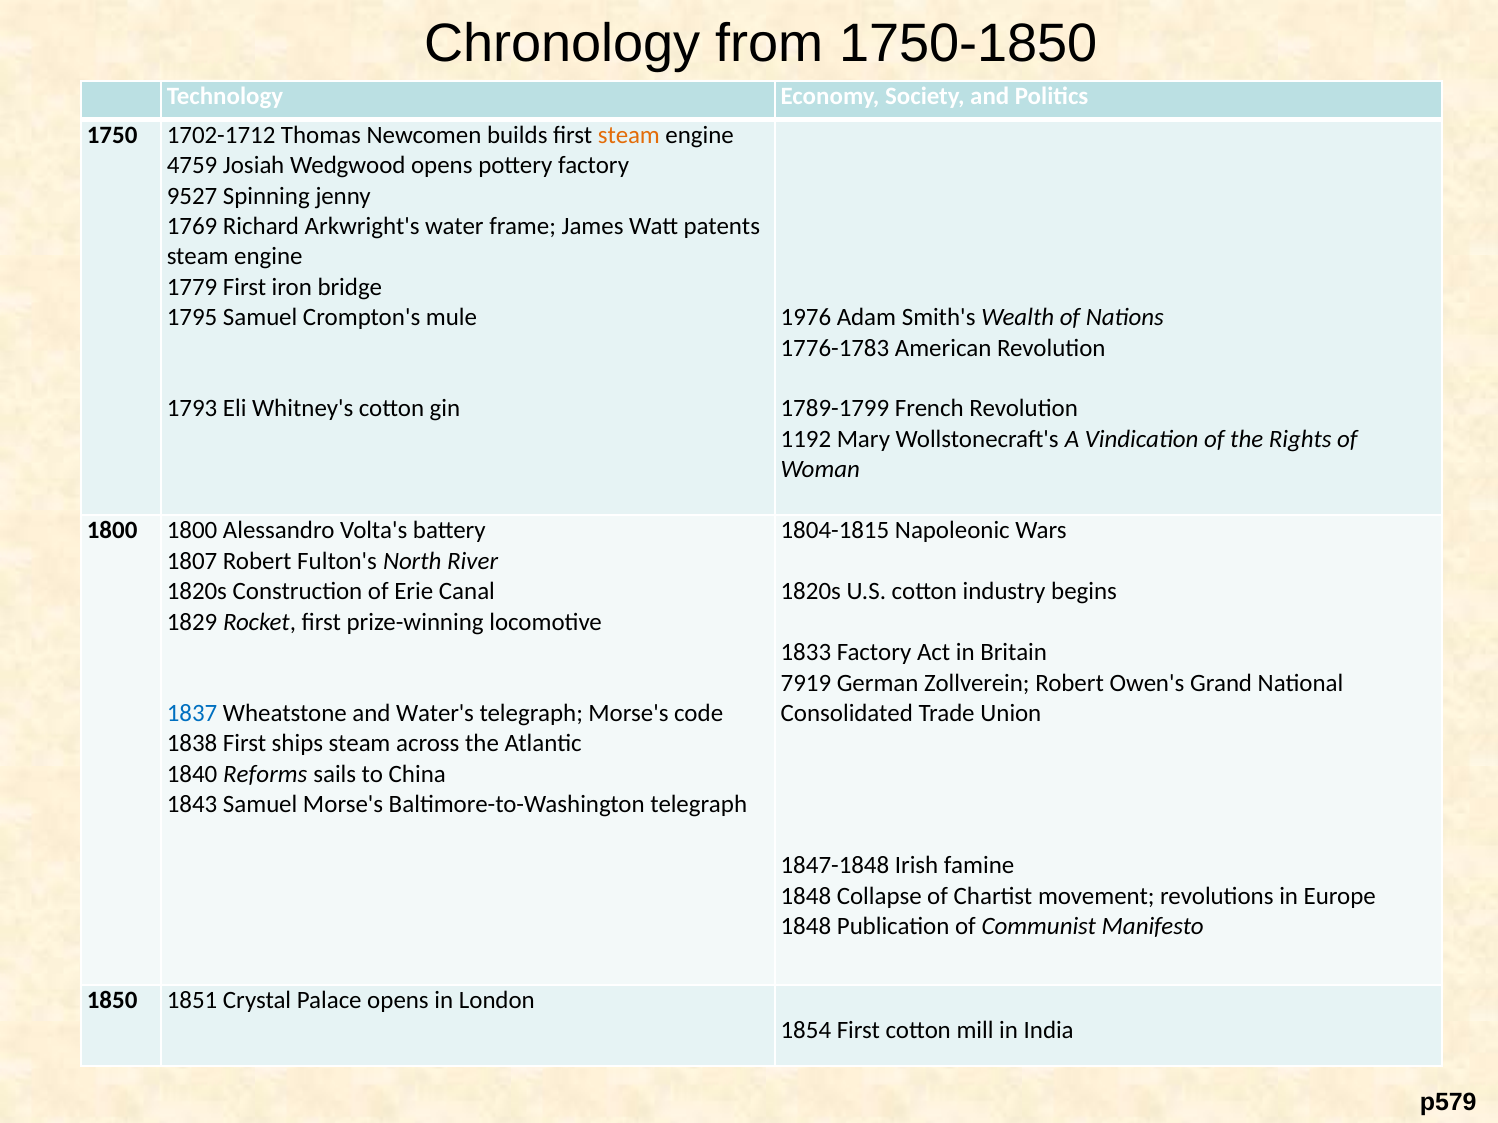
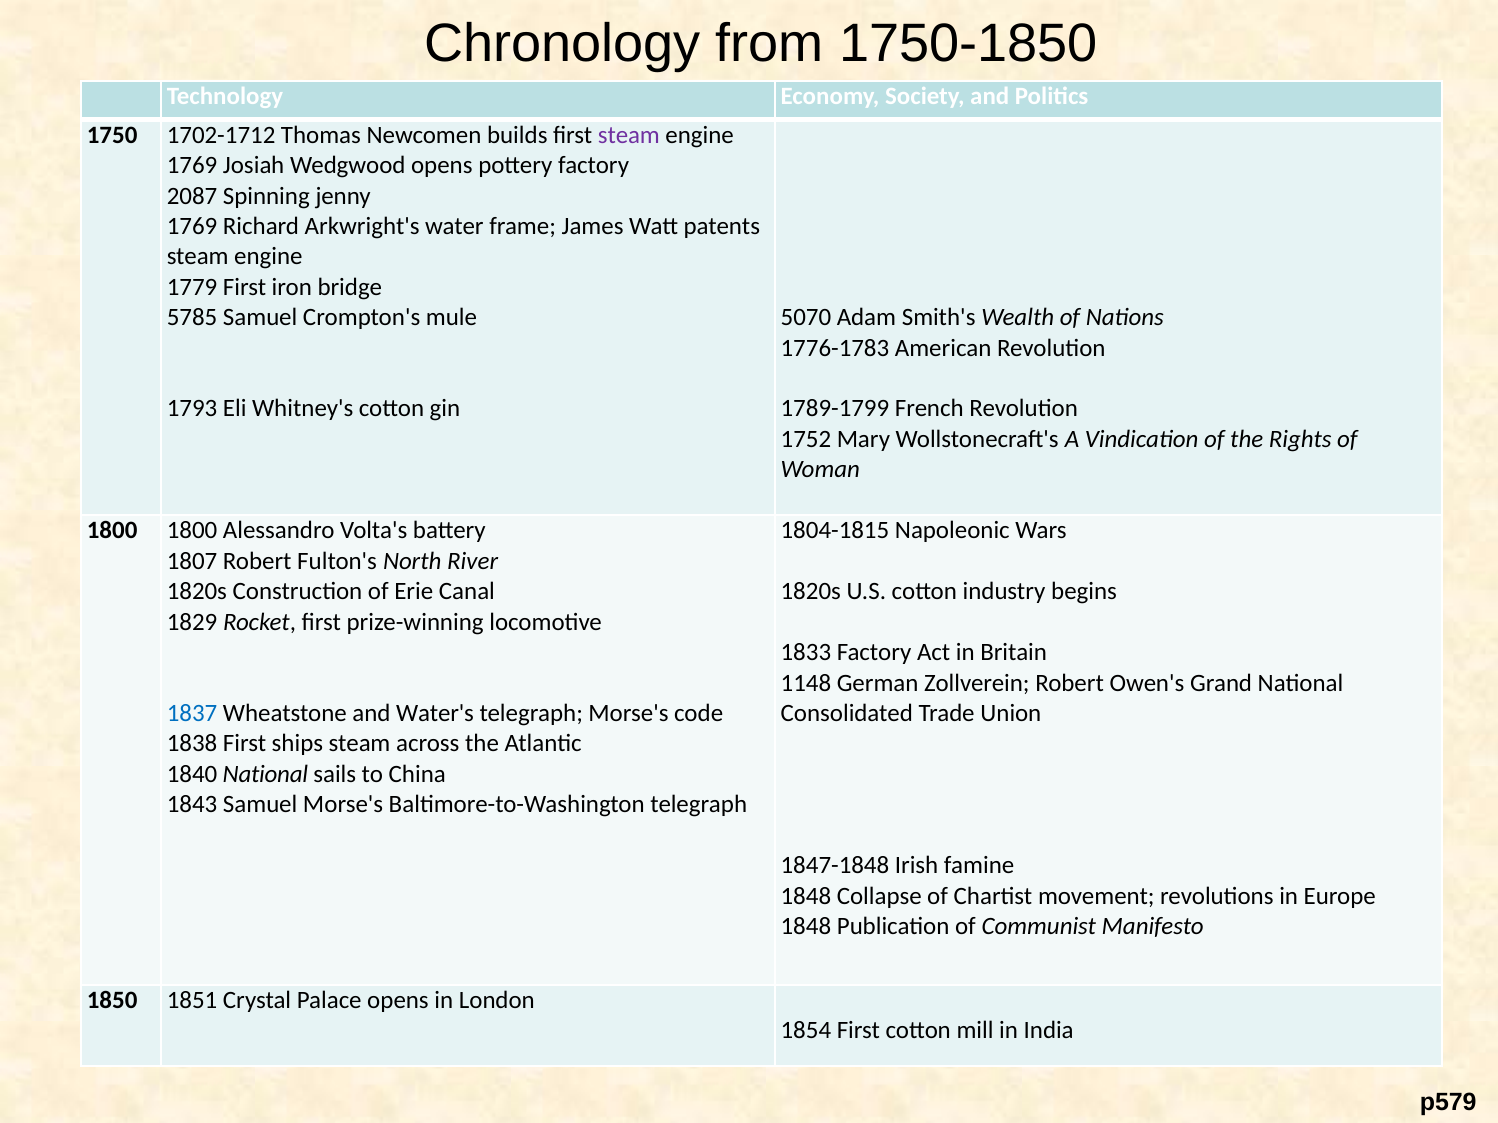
steam colour: orange -> purple (629, 135)
4759: 4759 -> 1769 (192, 165)
9527: 9527 -> 2087 (192, 196)
1795: 1795 -> 5785 (192, 318)
1976: 1976 -> 5070 (806, 318)
1192: 1192 -> 1752 (806, 439)
7919: 7919 -> 1148 (806, 683)
1840 Reforms: Reforms -> National (265, 774)
